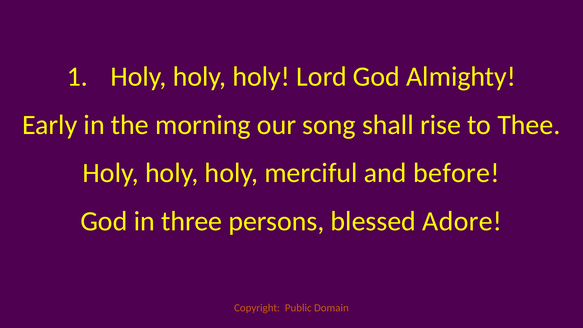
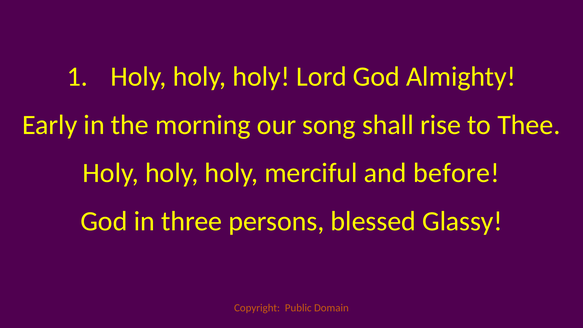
Adore: Adore -> Glassy (462, 221)
